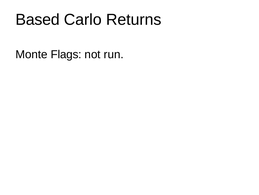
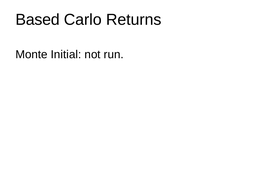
Flags: Flags -> Initial (66, 54)
